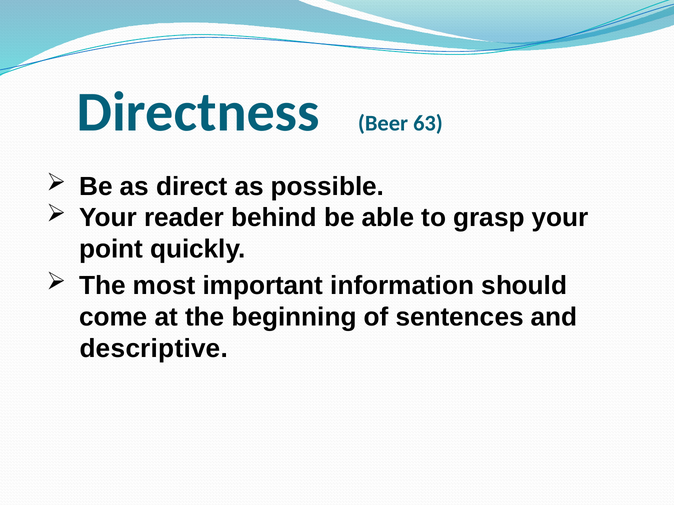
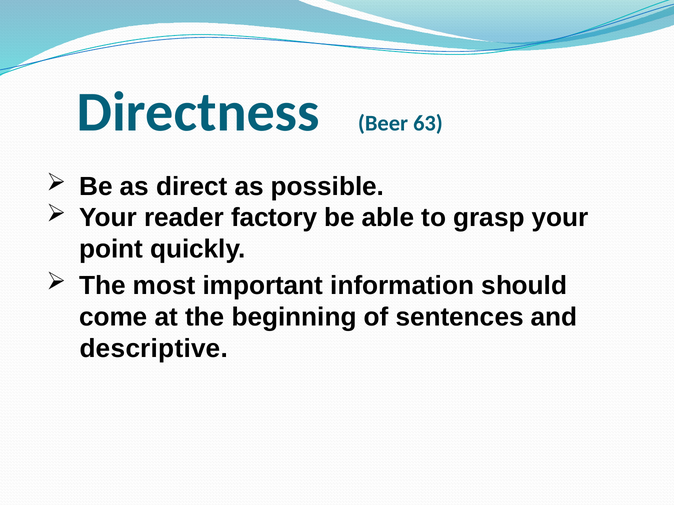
behind: behind -> factory (274, 218)
